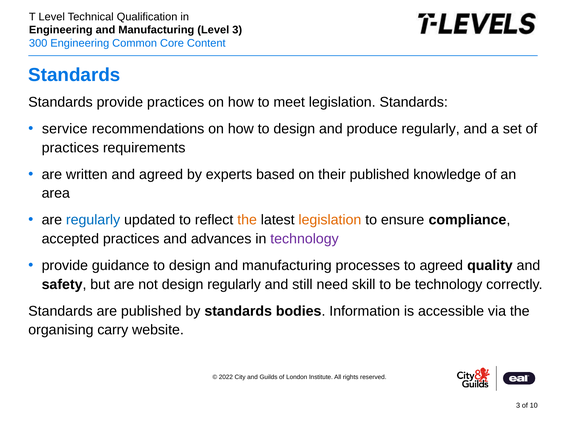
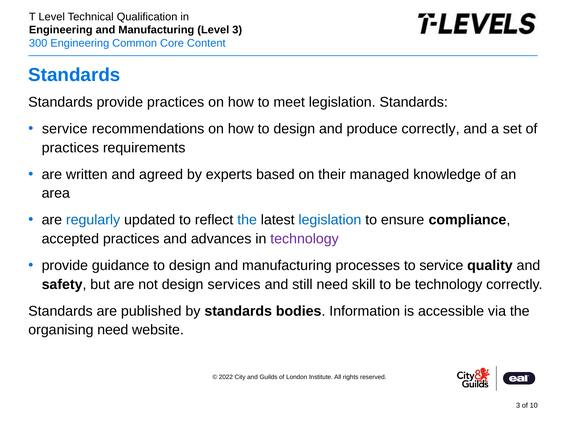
produce regularly: regularly -> correctly (431, 129)
their published: published -> managed (379, 175)
the colour: orange -> blue (247, 220)
legislation colour: orange -> blue (330, 220)
to agreed: agreed -> service (441, 266)
design regularly: regularly -> services (234, 285)
organising carry: carry -> need (113, 330)
